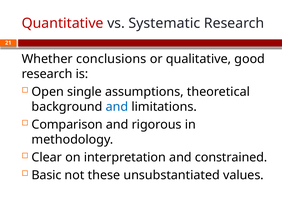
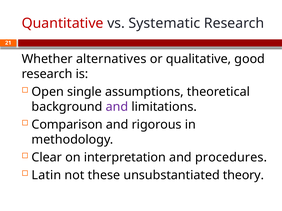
conclusions: conclusions -> alternatives (111, 59)
and colour: blue -> purple (117, 107)
constrained: constrained -> procedures (231, 158)
Basic: Basic -> Latin (46, 175)
values: values -> theory (243, 175)
